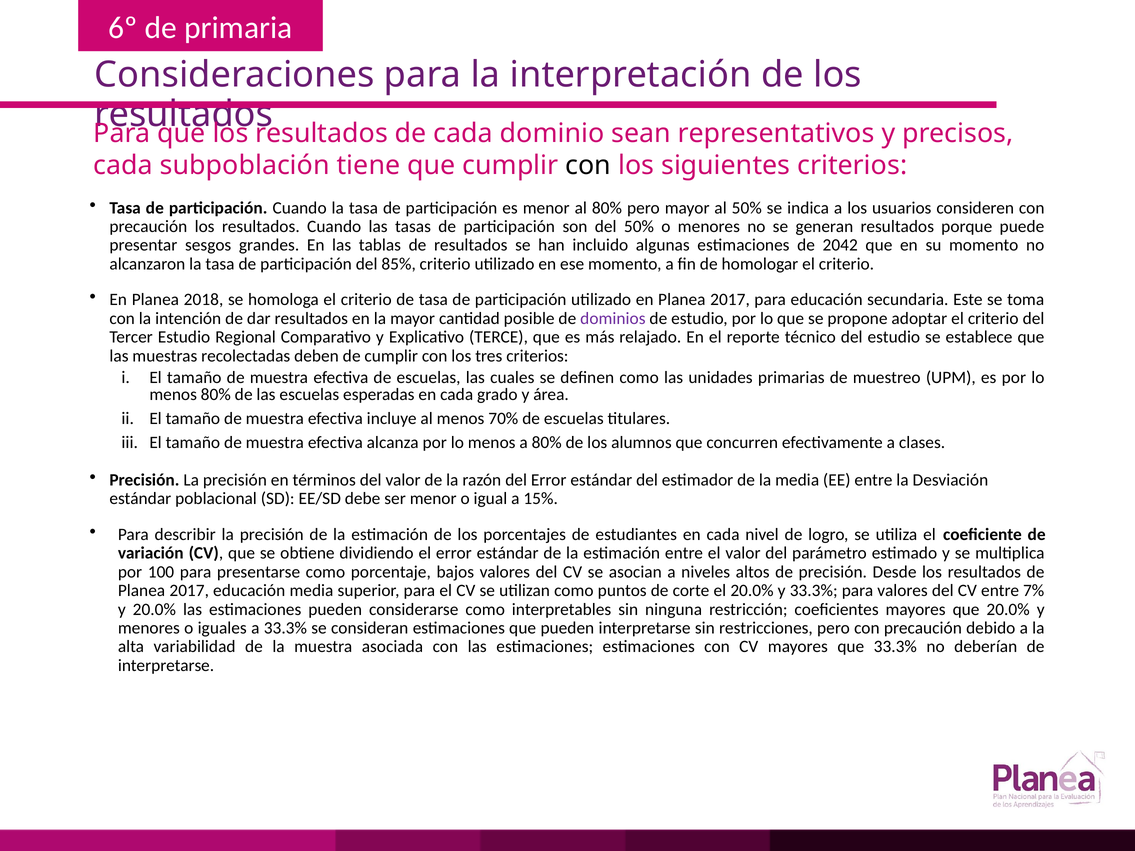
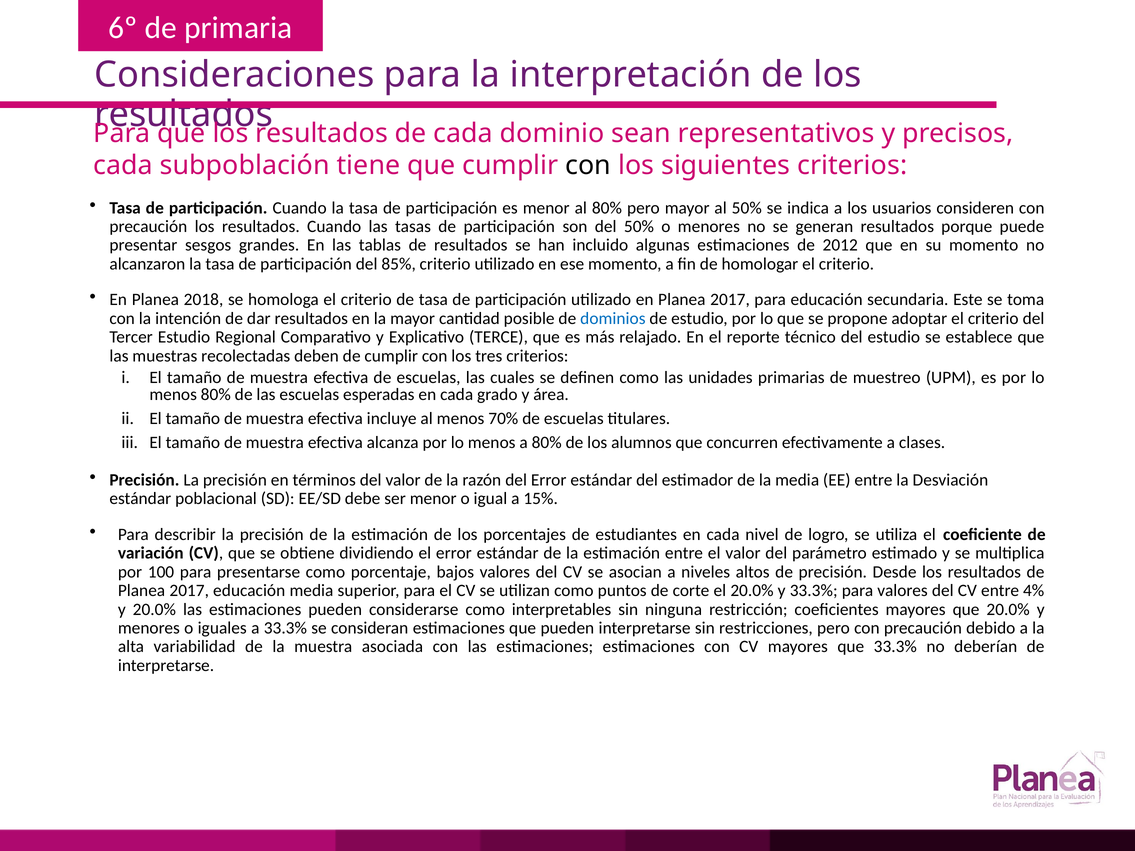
2042: 2042 -> 2012 (840, 245)
dominios colour: purple -> blue (613, 318)
7%: 7% -> 4% (1034, 591)
